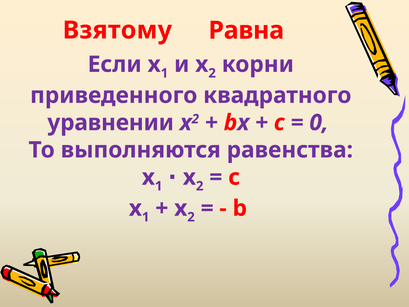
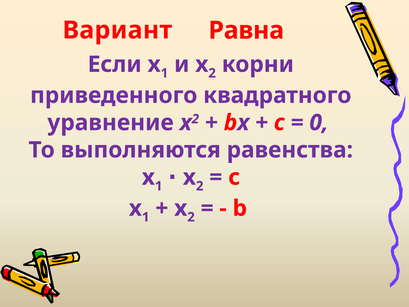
Взятому: Взятому -> Вариант (117, 30)
уравнении: уравнении -> уравнение (111, 123)
